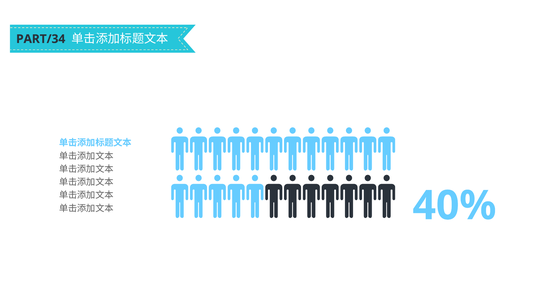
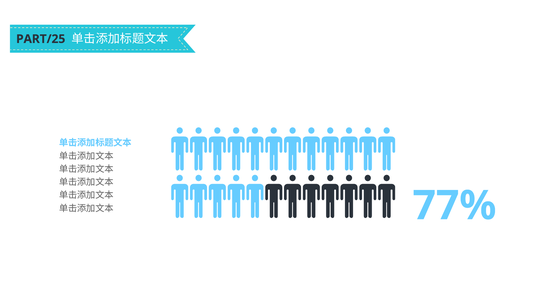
PART/34: PART/34 -> PART/25 (41, 39)
40%: 40% -> 77% (454, 206)
